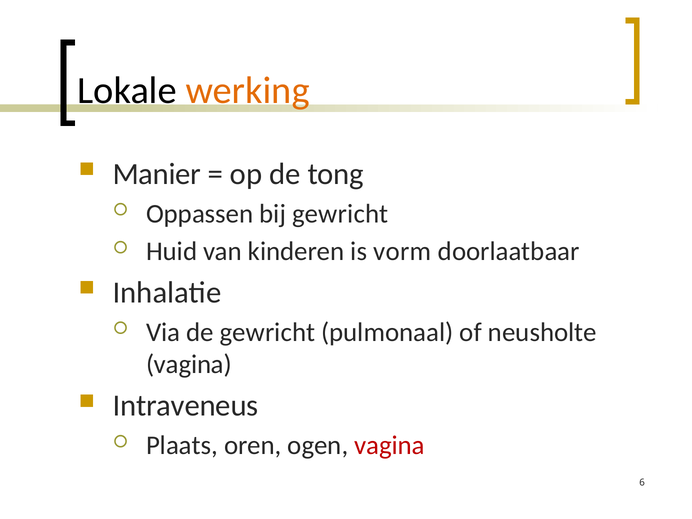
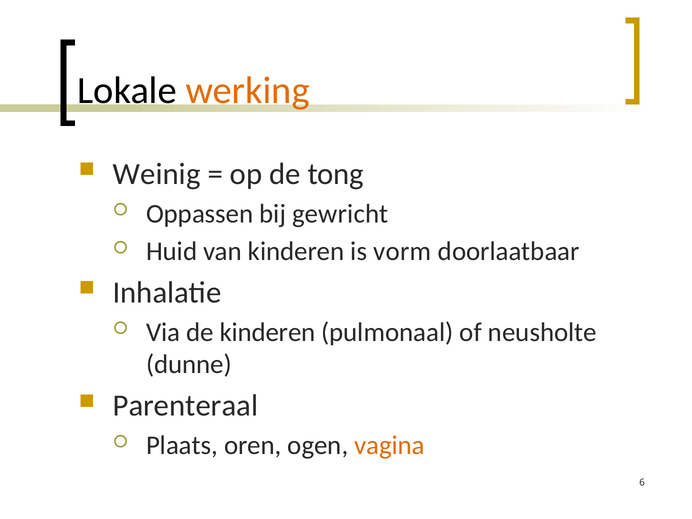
Manier: Manier -> Weinig (157, 174)
de gewricht: gewricht -> kinderen (268, 332)
vagina: vagina -> dunne (189, 365)
Intraveneus: Intraveneus -> Parenteraal (185, 406)
vagina colour: red -> orange (390, 445)
